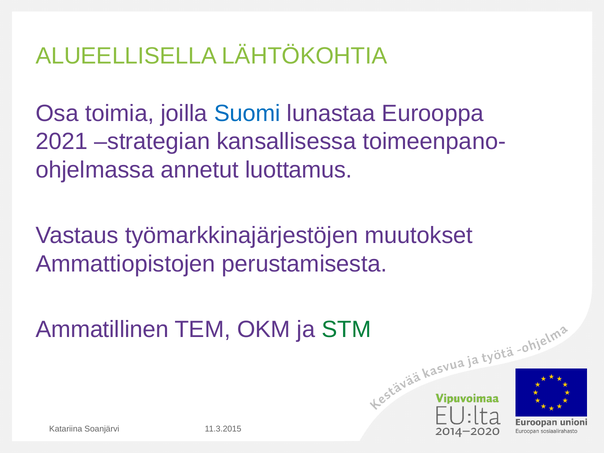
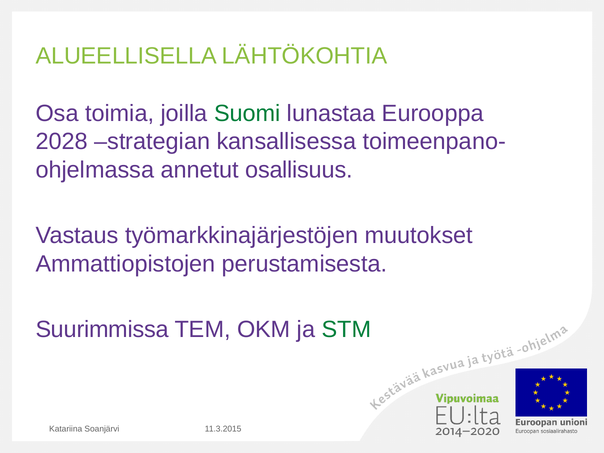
Suomi colour: blue -> green (247, 113)
2021: 2021 -> 2028 (62, 142)
luottamus: luottamus -> osallisuus (299, 170)
Ammatillinen: Ammatillinen -> Suurimmissa (102, 330)
